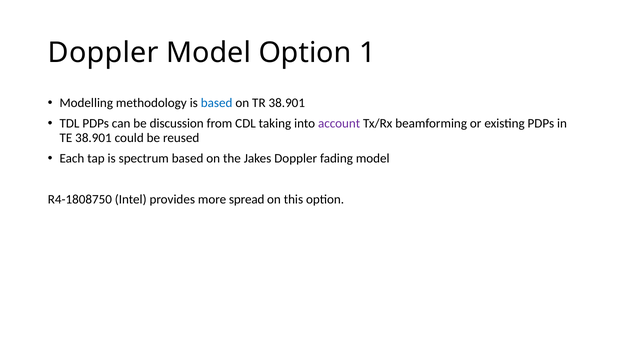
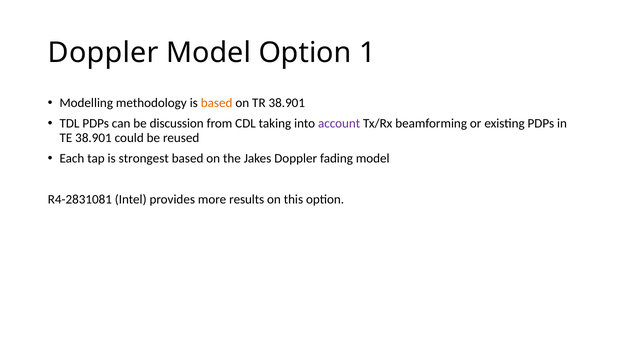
based colour: blue -> orange (217, 103)
spectrum: spectrum -> strongest (144, 159)
R4-1808750: R4-1808750 -> R4-2831081 (80, 200)
spread: spread -> results (247, 200)
